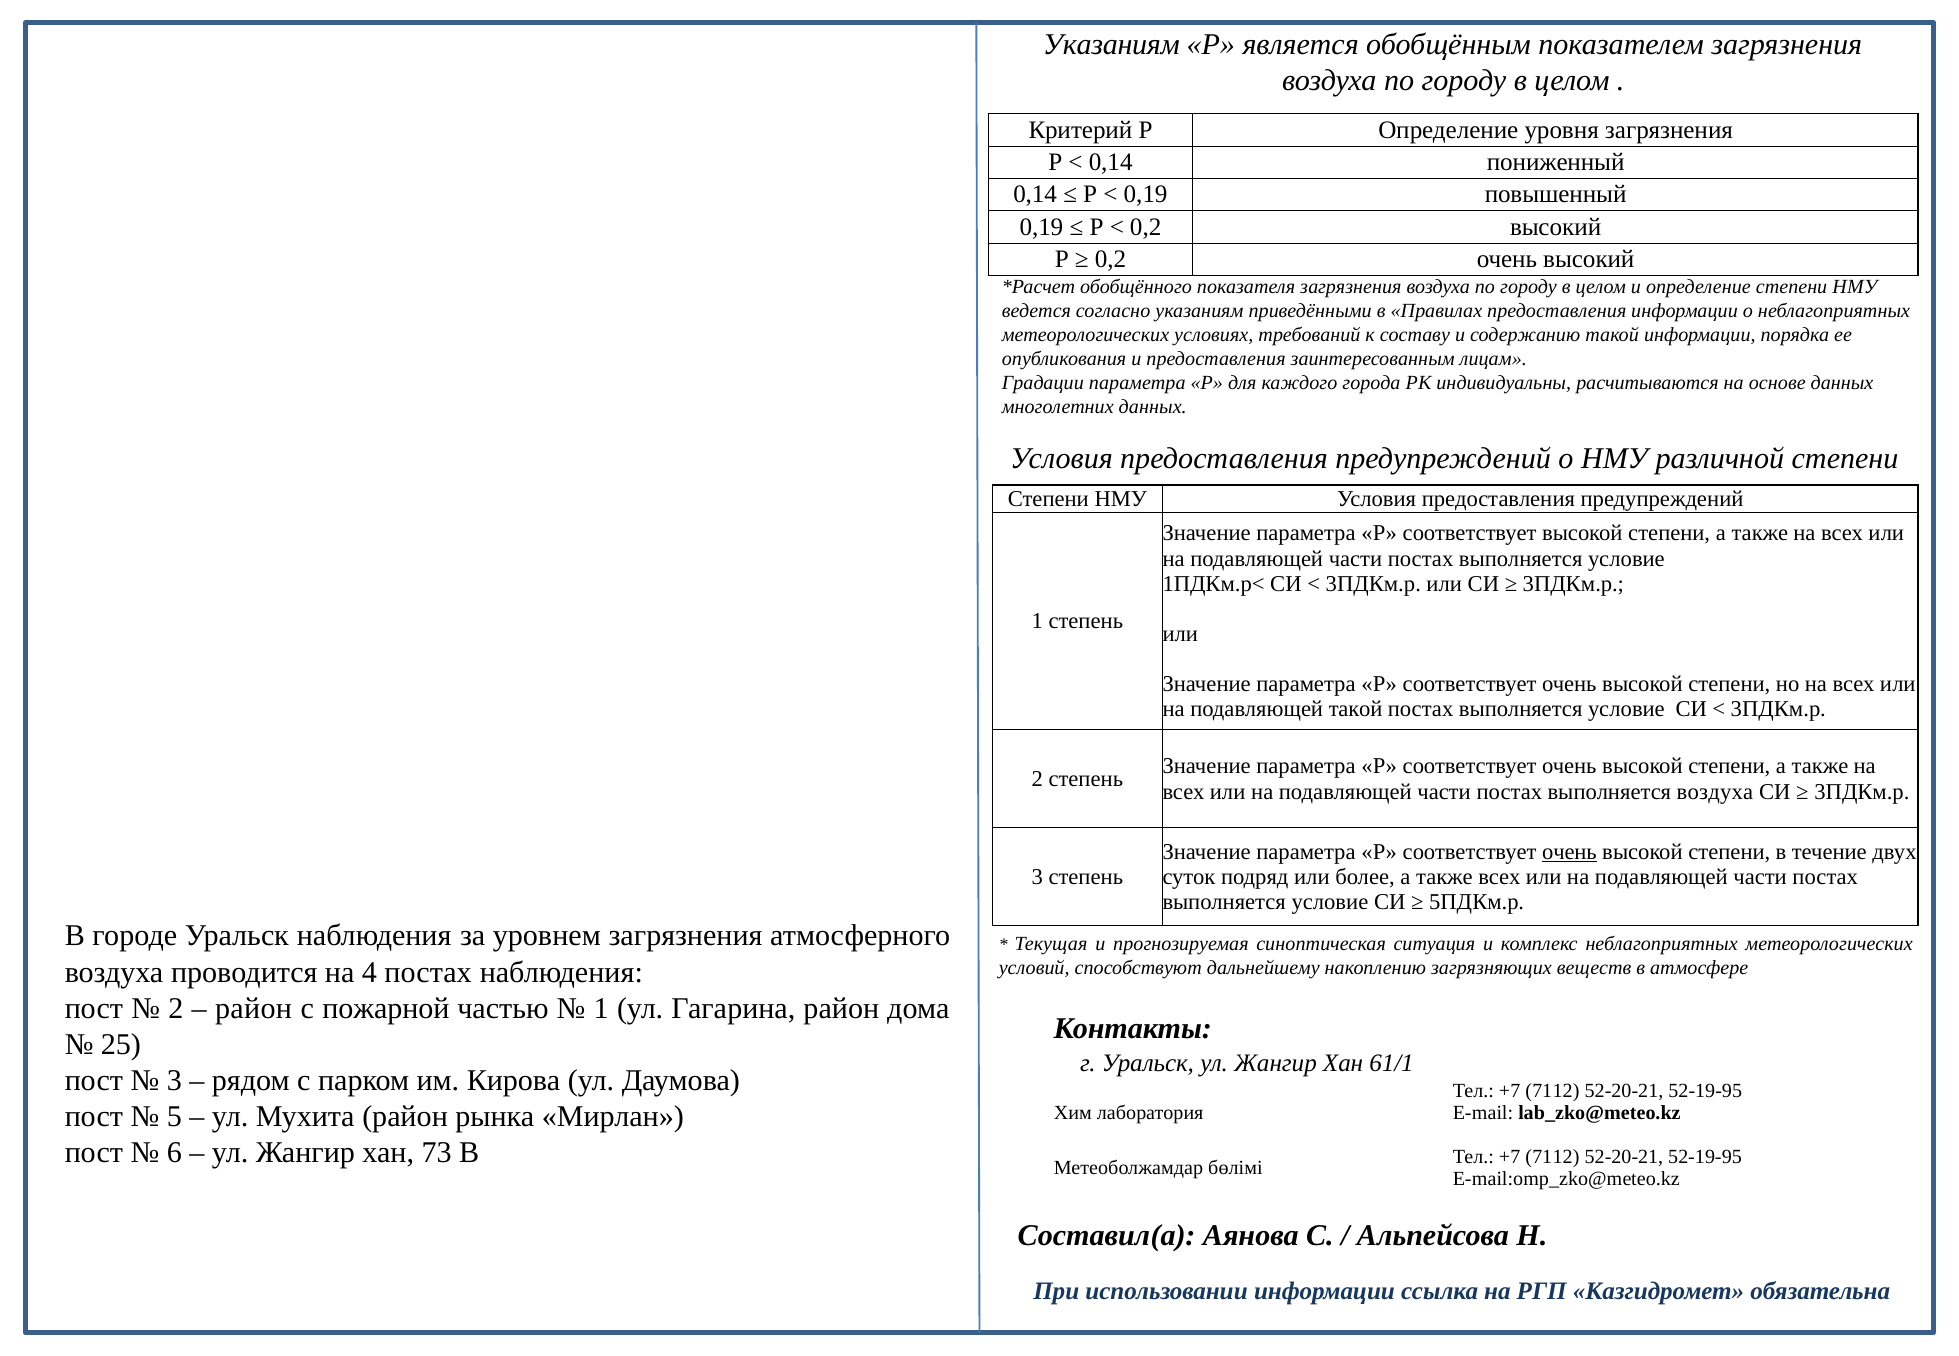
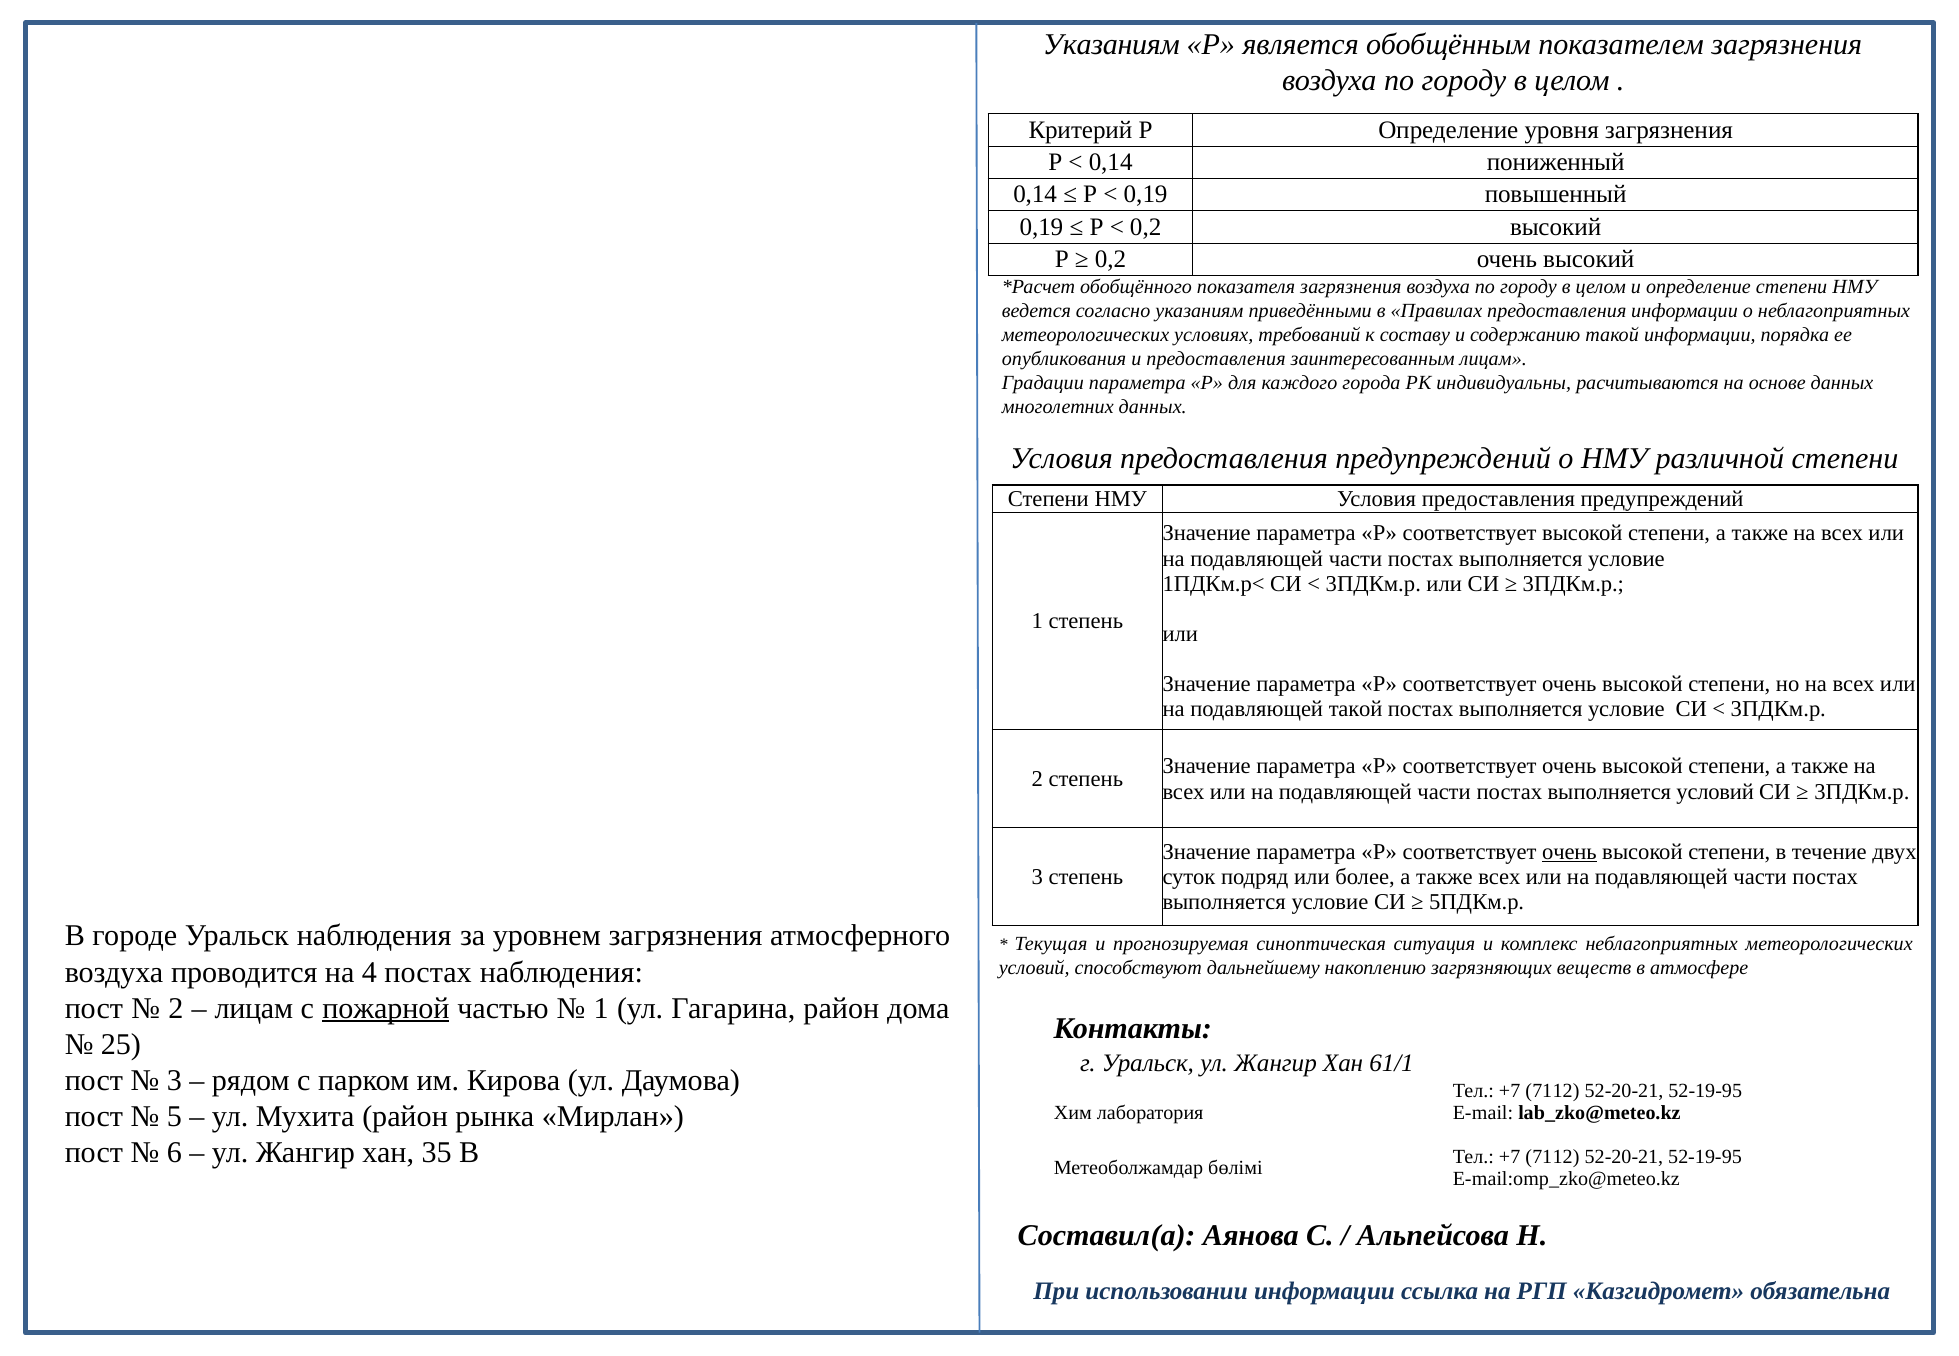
выполняется воздуха: воздуха -> условий (1715, 792)
район: район -> лицам (254, 1009)
пожарной underline: none -> present (386, 1009)
73: 73 -> 35 (437, 1153)
